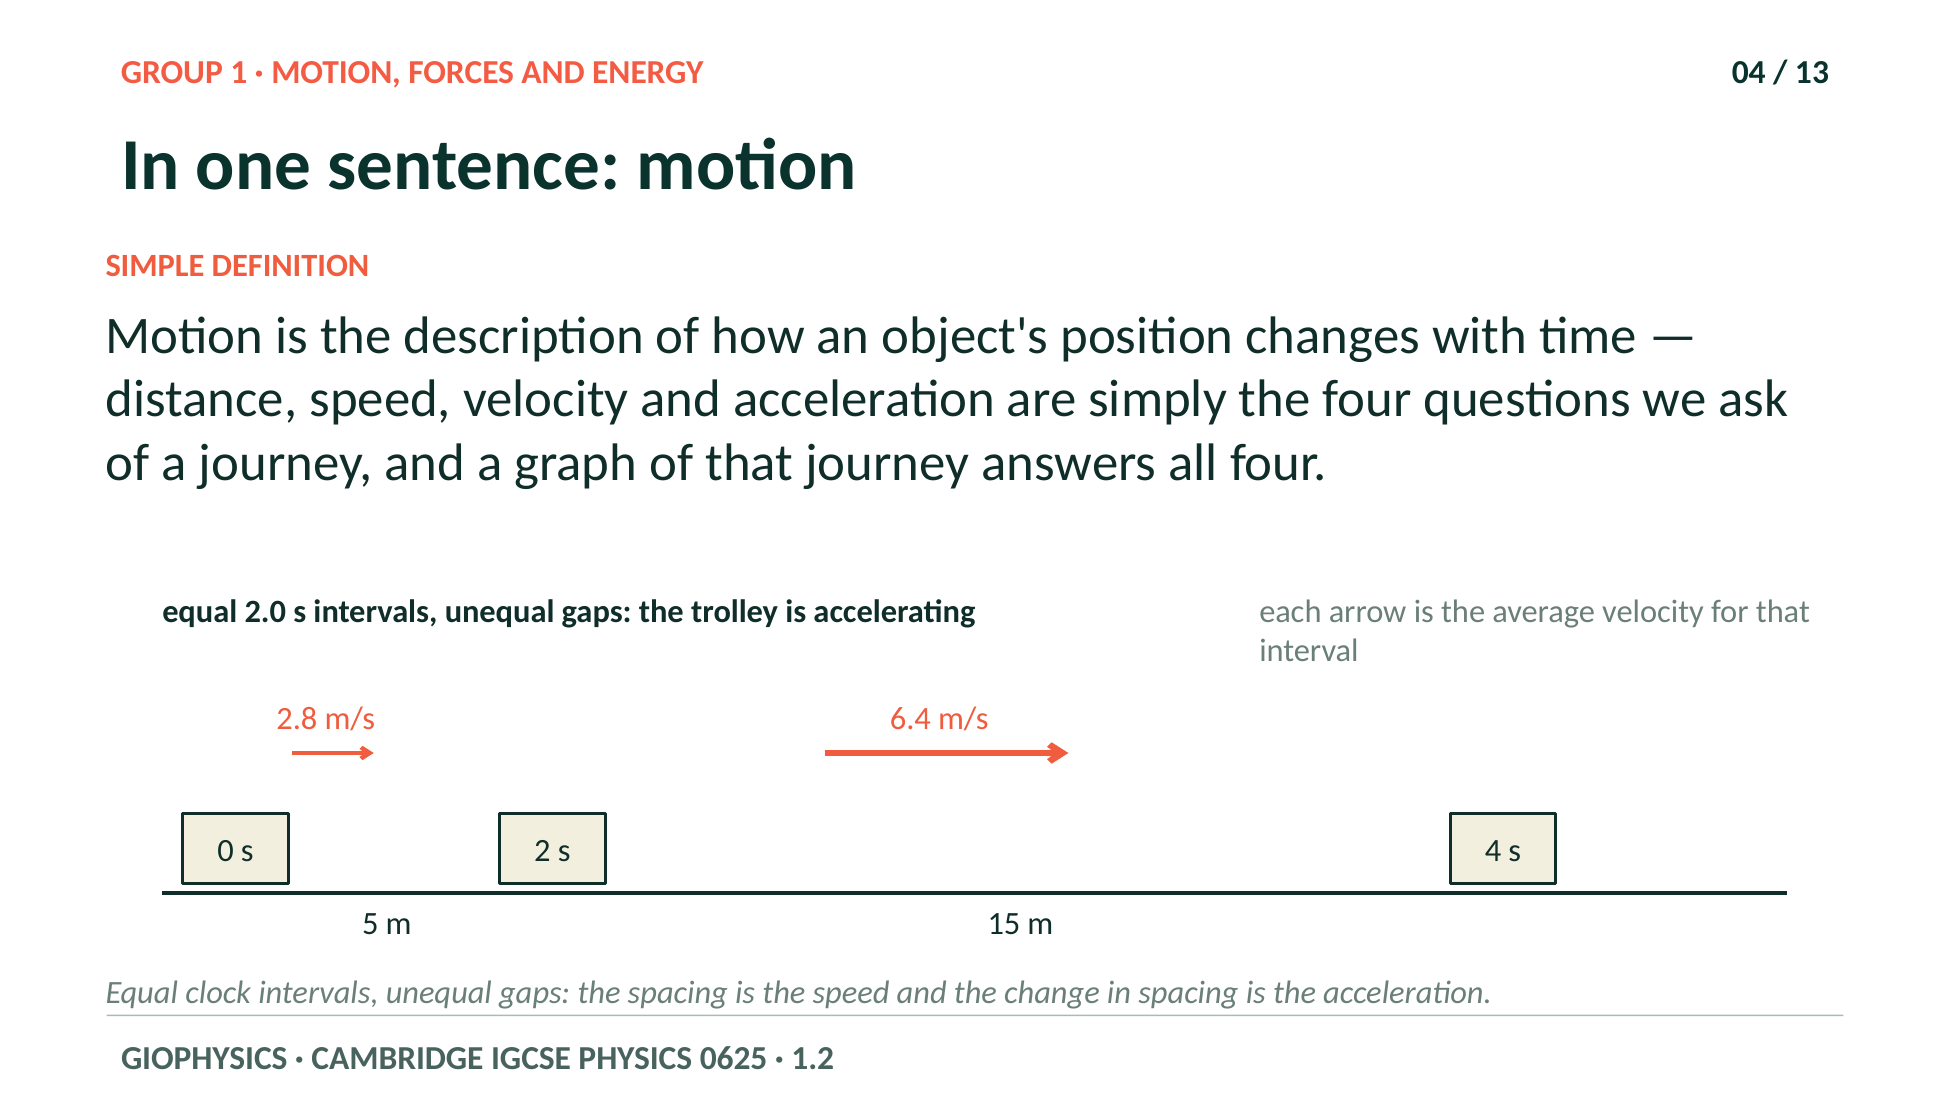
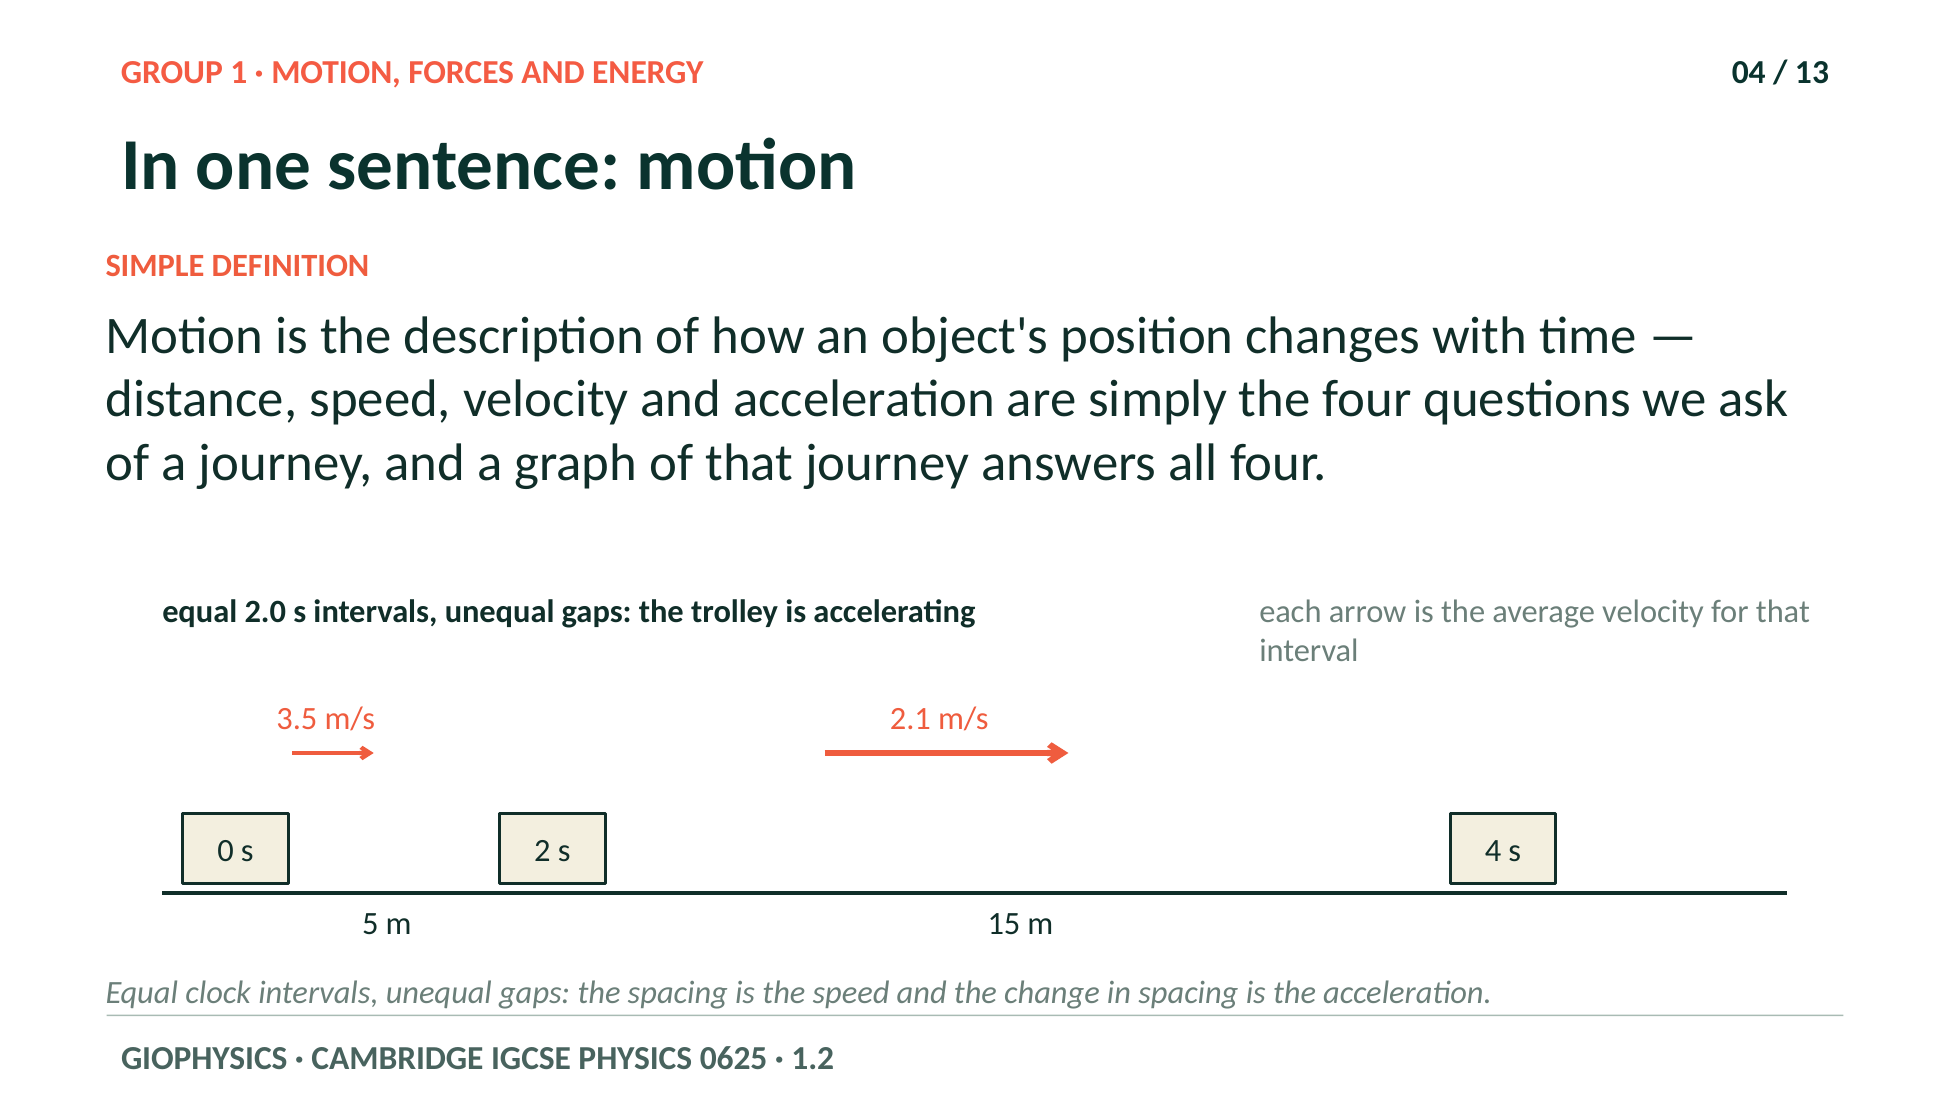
2.8: 2.8 -> 3.5 (297, 719)
6.4: 6.4 -> 2.1 (910, 719)
